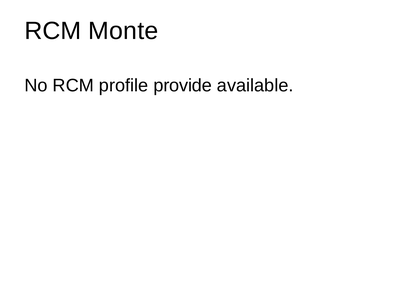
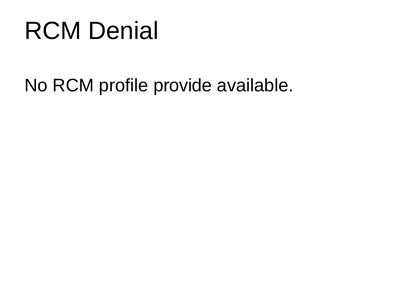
Monte: Monte -> Denial (123, 31)
